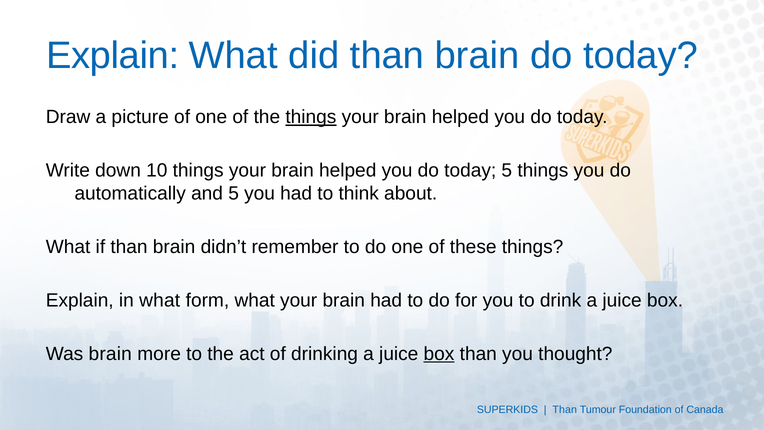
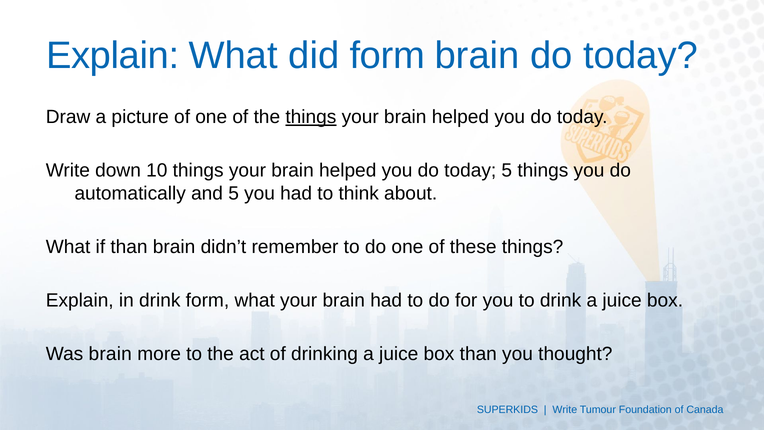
did than: than -> form (387, 56)
in what: what -> drink (160, 300)
box underline: present -> none (439, 354)
Than: Than -> Write (565, 410)
